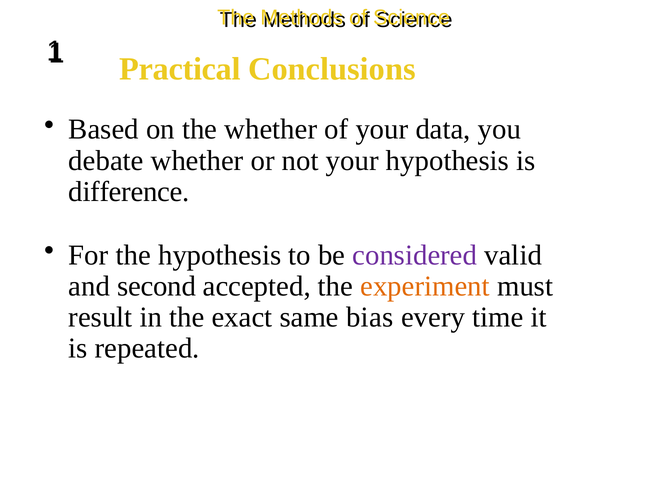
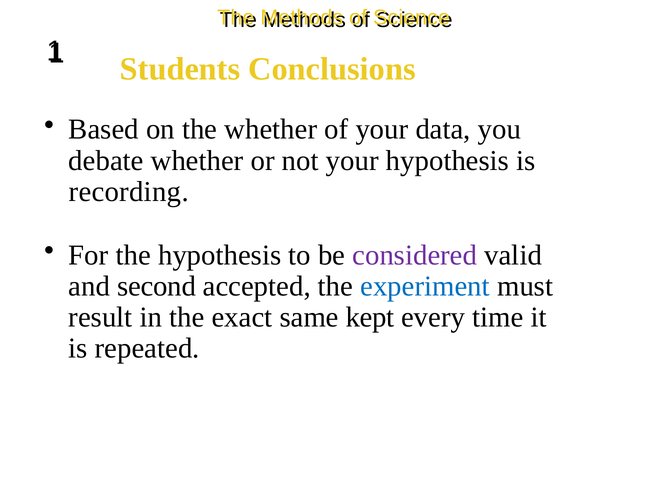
Practical: Practical -> Students (180, 69)
difference: difference -> recording (129, 192)
experiment colour: orange -> blue (425, 286)
bias: bias -> kept (370, 317)
